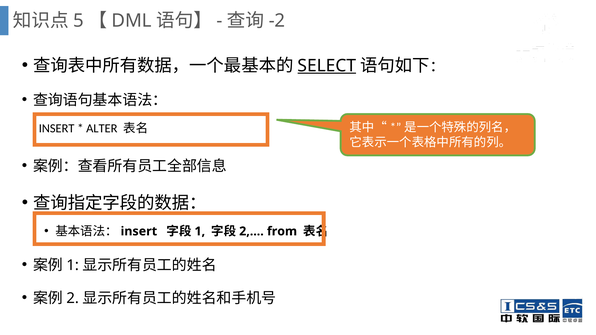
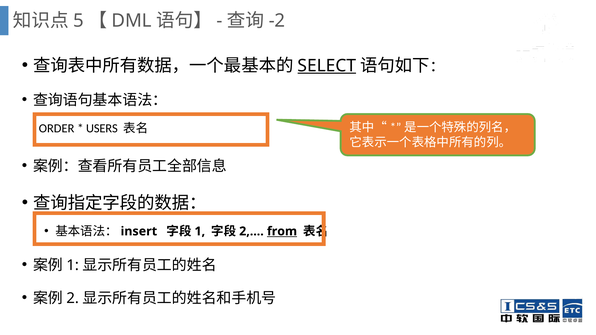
INSERT: INSERT -> ORDER (57, 129)
ALTER: ALTER -> USERS (102, 129)
from underline: none -> present (282, 231)
